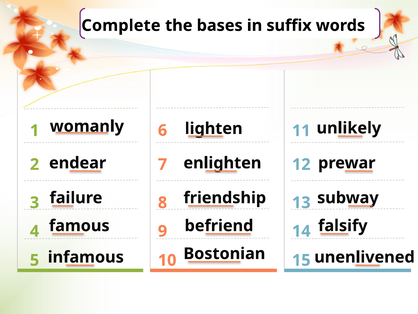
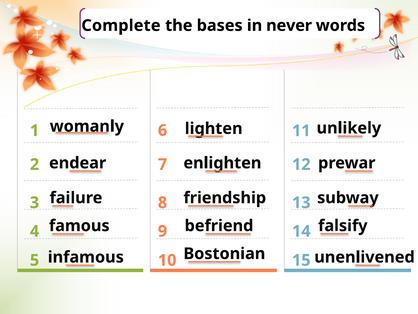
suffix: suffix -> never (289, 25)
